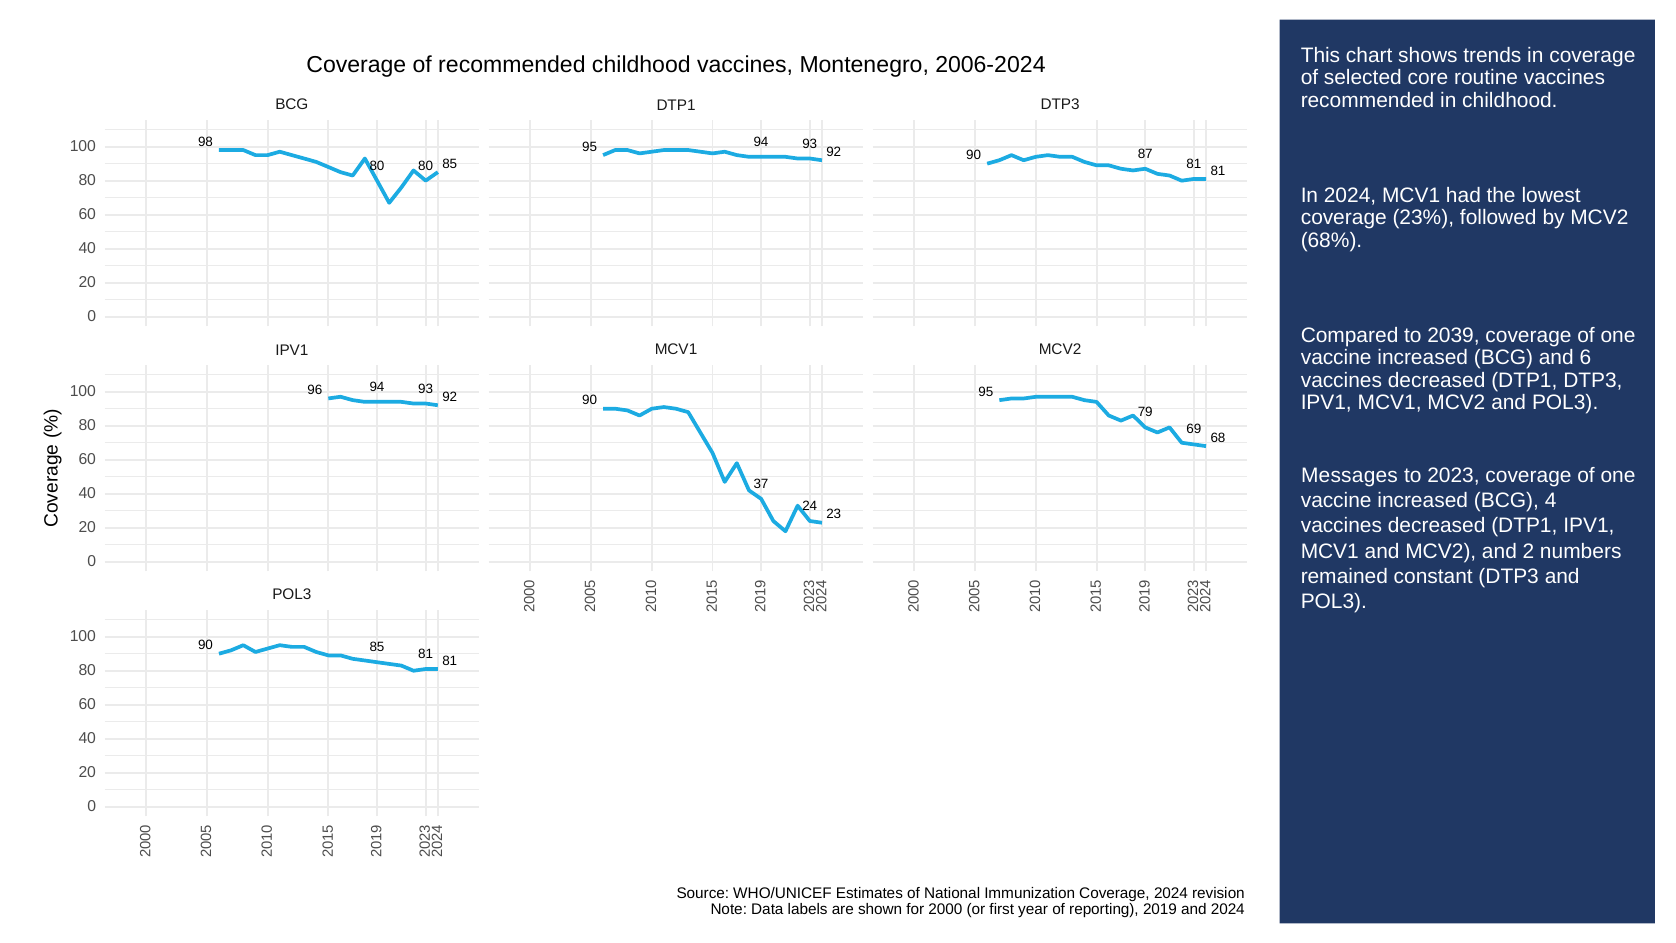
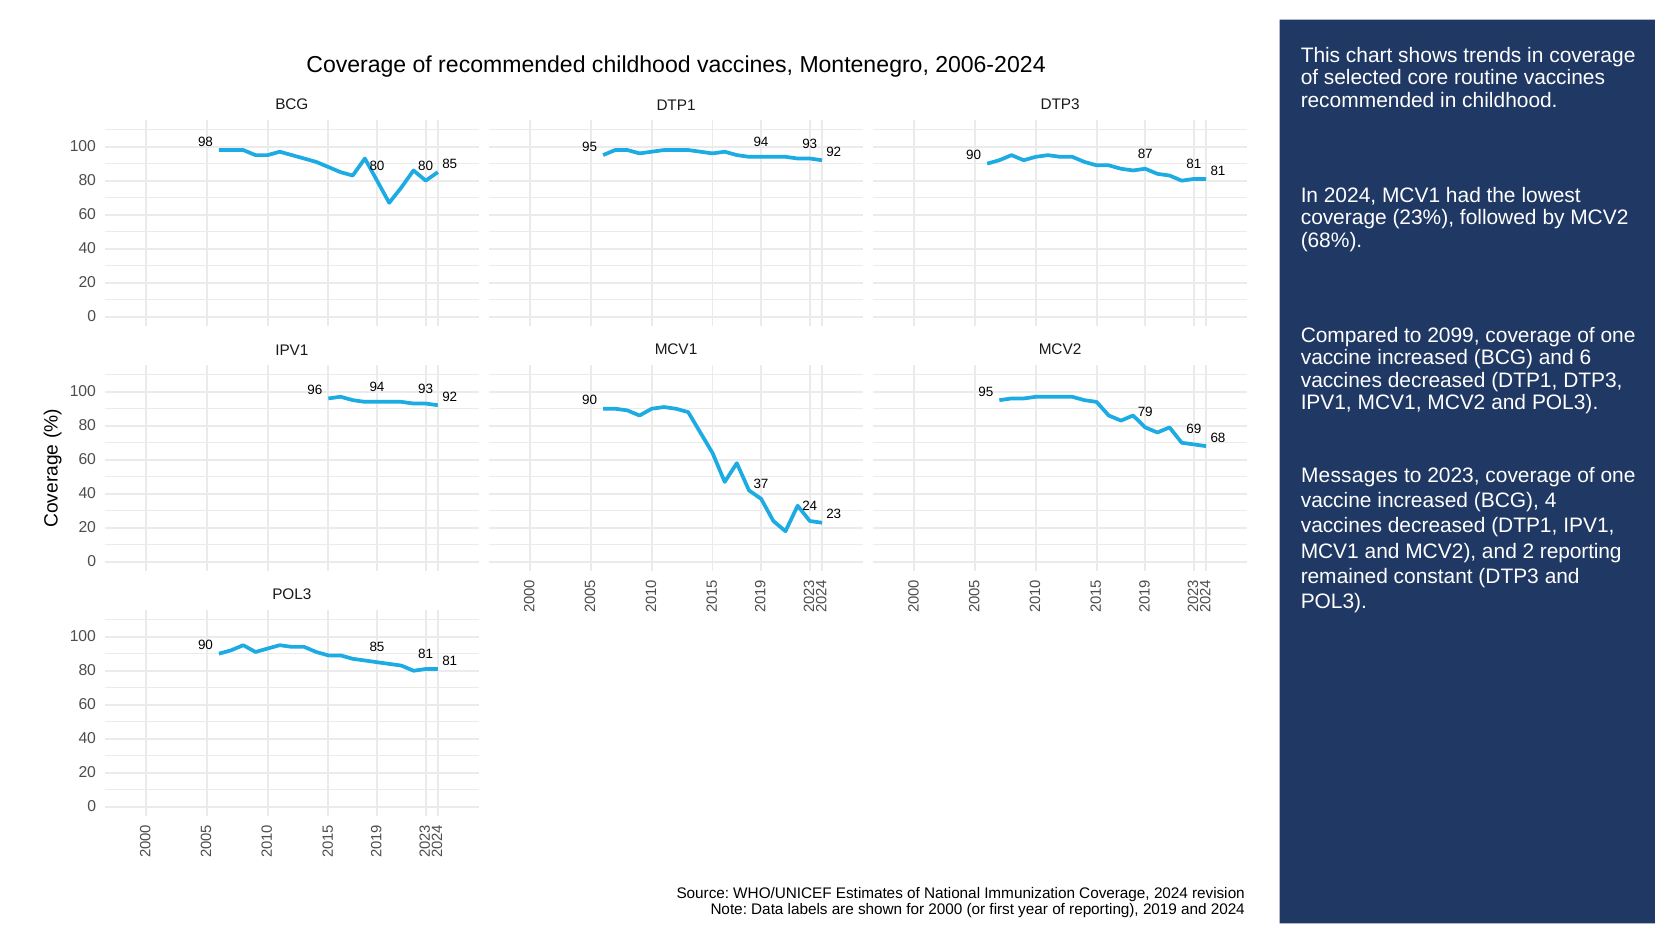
2039: 2039 -> 2099 (1453, 335)
2 numbers: numbers -> reporting (1581, 551)
